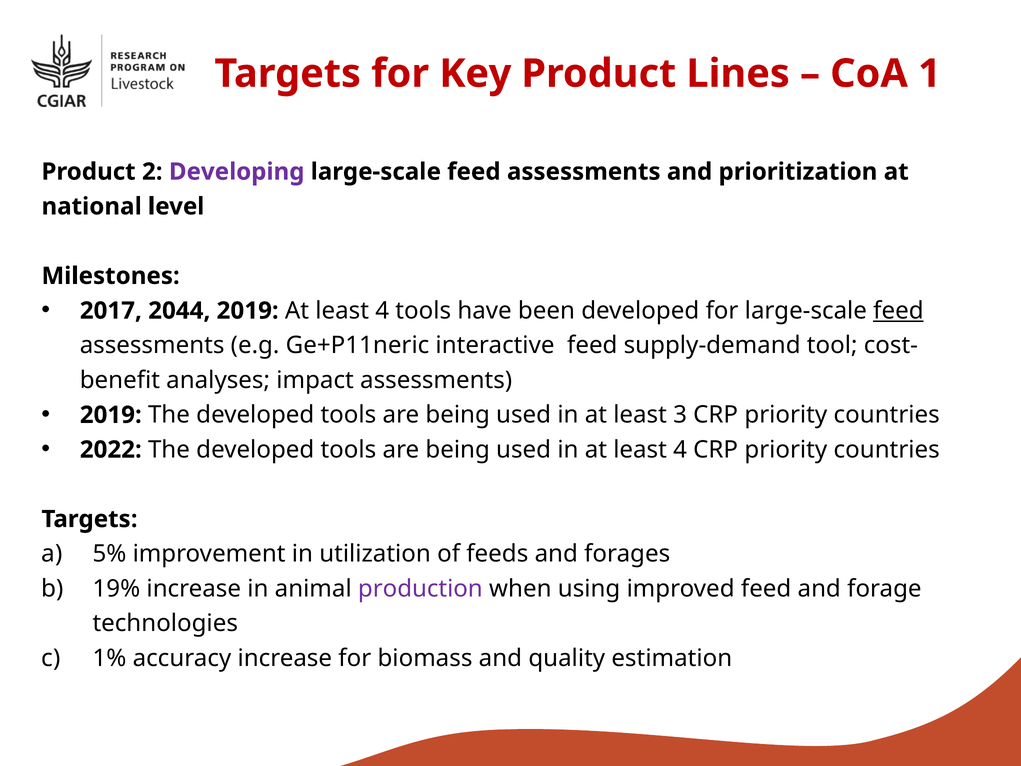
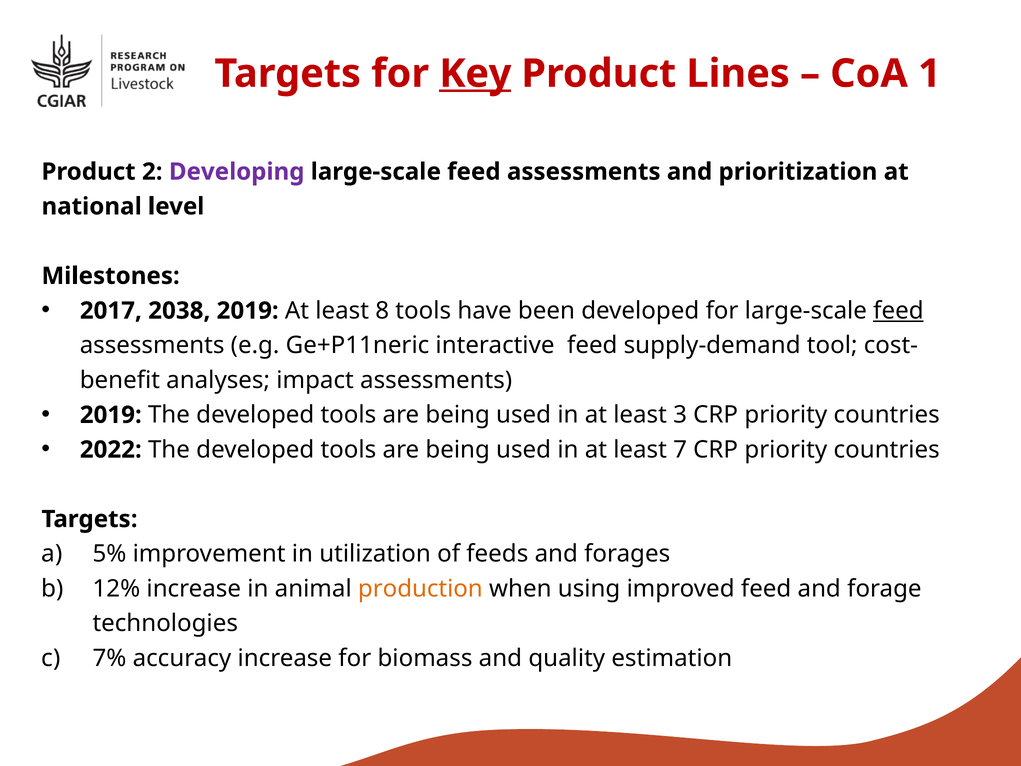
Key underline: none -> present (475, 74)
2044: 2044 -> 2038 (179, 311)
2019 At least 4: 4 -> 8 (382, 311)
in at least 4: 4 -> 7 (680, 450)
19%: 19% -> 12% (116, 588)
production colour: purple -> orange (420, 588)
1%: 1% -> 7% (109, 658)
